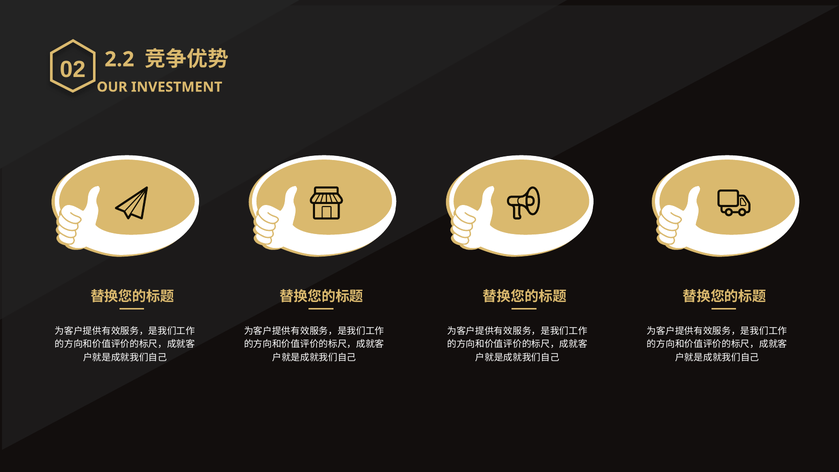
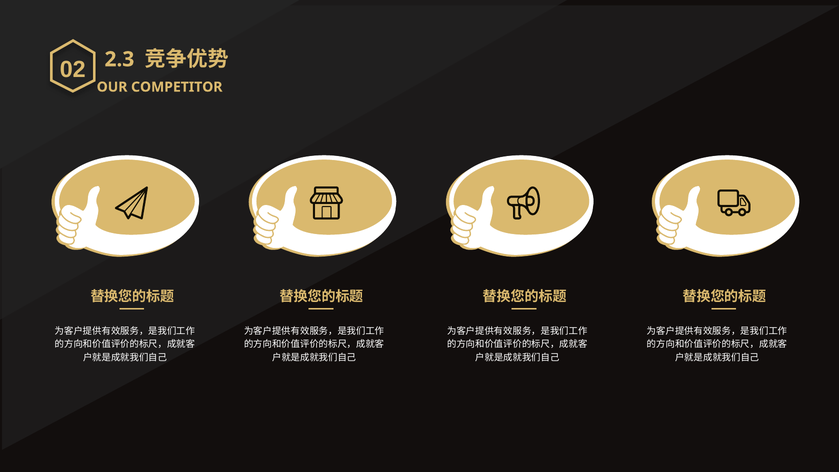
2.2: 2.2 -> 2.3 (119, 59)
INVESTMENT: INVESTMENT -> COMPETITOR (177, 87)
